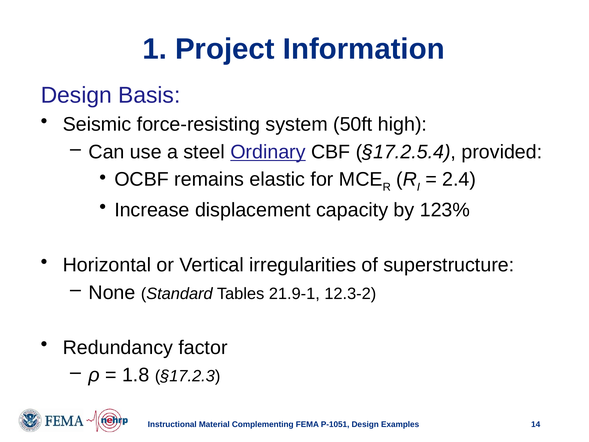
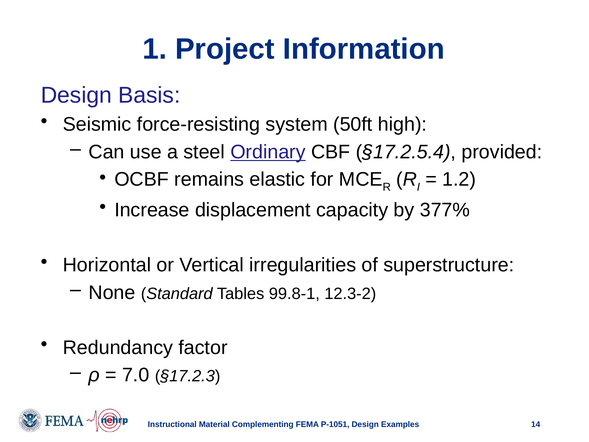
2.4: 2.4 -> 1.2 (459, 179)
123%: 123% -> 377% (445, 210)
21.9-1: 21.9-1 -> 99.8-1 (294, 294)
1.8: 1.8 -> 7.0 (136, 375)
